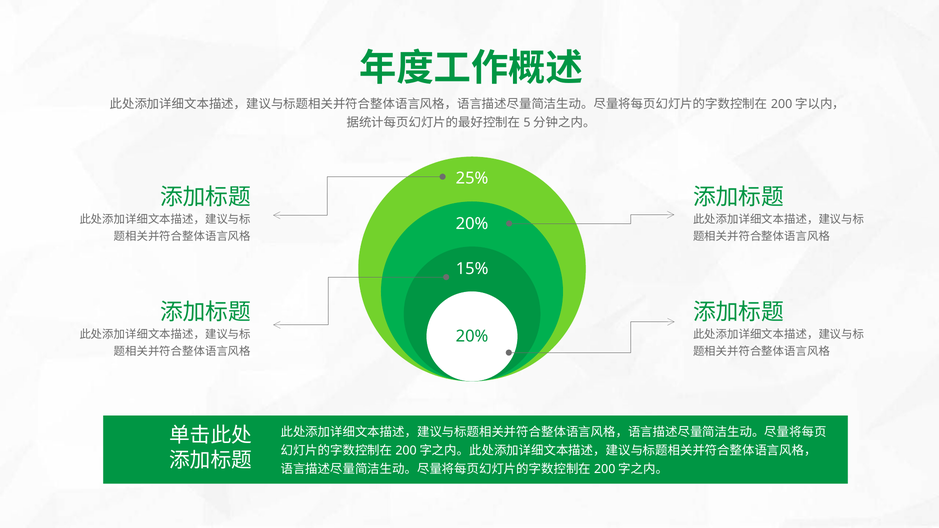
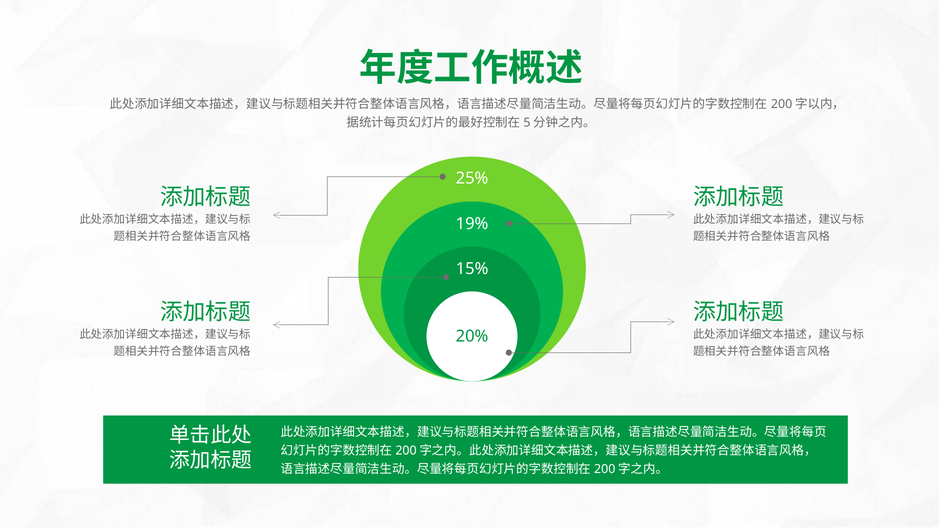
20%: 20% -> 19% (472, 224)
